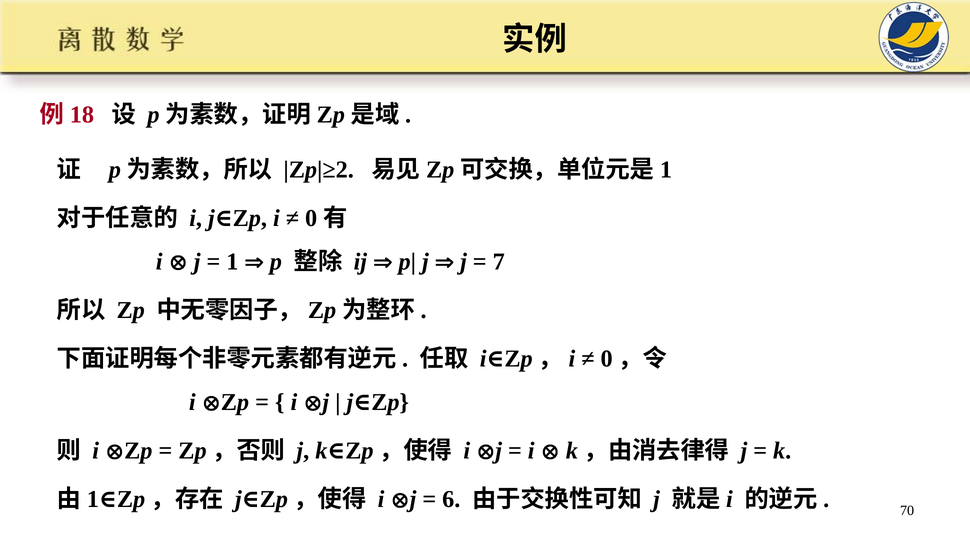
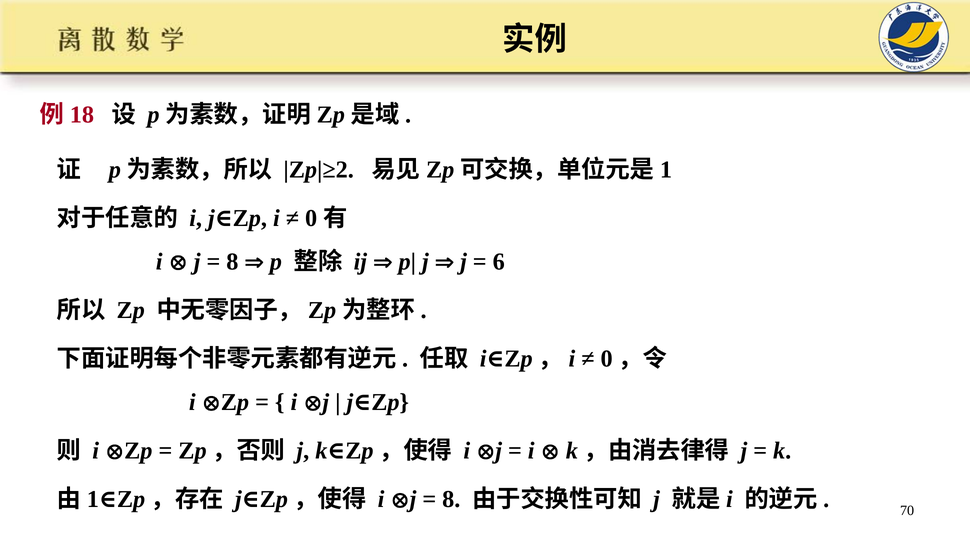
1: 1 -> 8 (232, 262)
7: 7 -> 6 (499, 262)
6: 6 -> 8 (451, 499)
